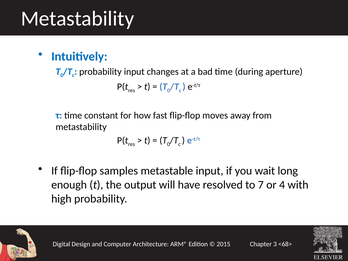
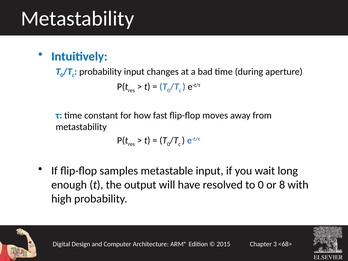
to 7: 7 -> 0 (261, 185)
4: 4 -> 8 (282, 185)
